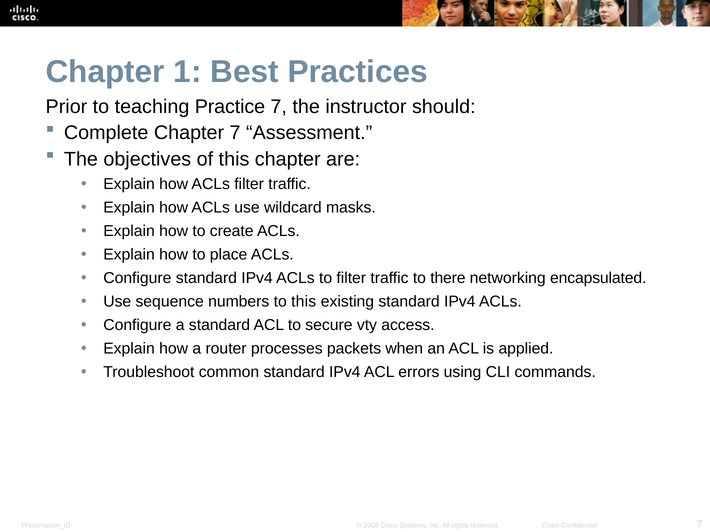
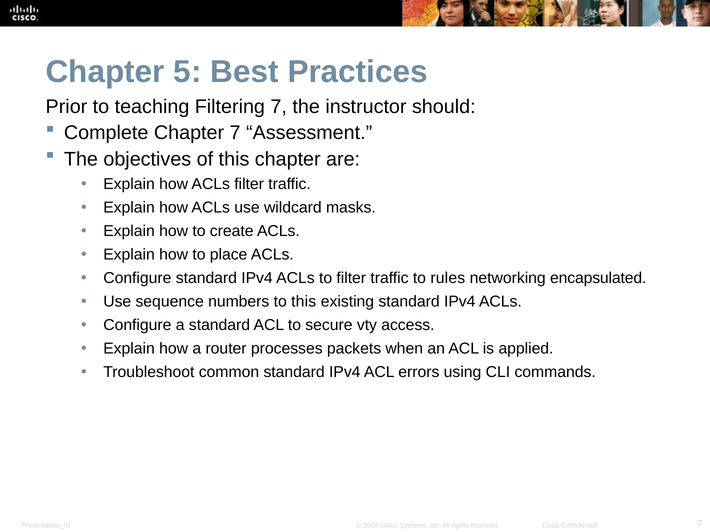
1: 1 -> 5 (188, 72)
Practice: Practice -> Filtering (230, 107)
there: there -> rules (448, 278)
